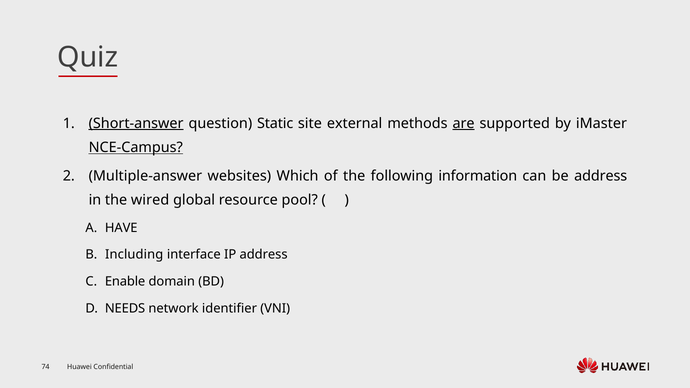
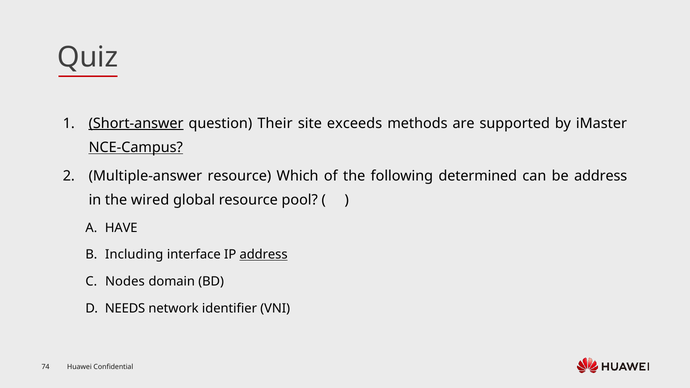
Static: Static -> Their (275, 123)
external: external -> exceeds (355, 123)
are underline: present -> none (464, 123)
Multiple-answer websites: websites -> resource (239, 176)
information: information -> determined (478, 176)
address underline: none -> present (264, 255)
Enable: Enable -> Nodes (125, 282)
